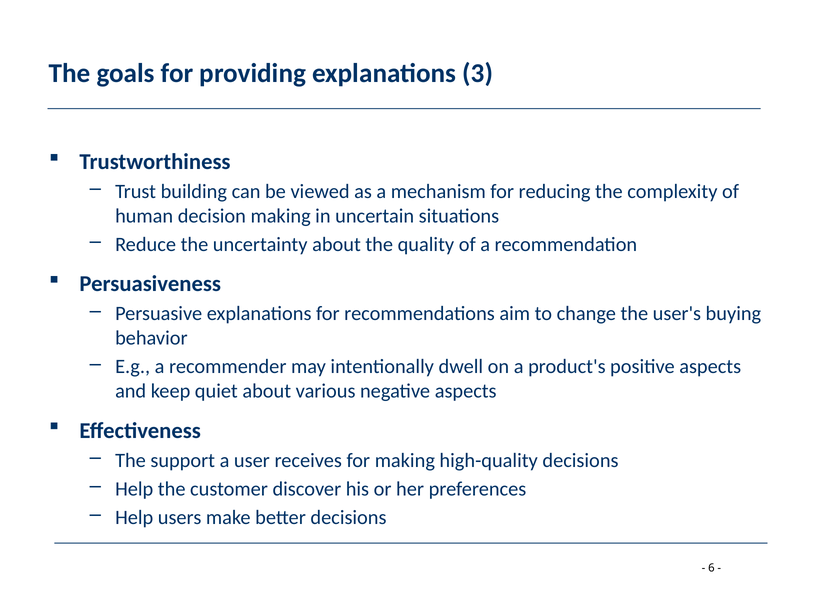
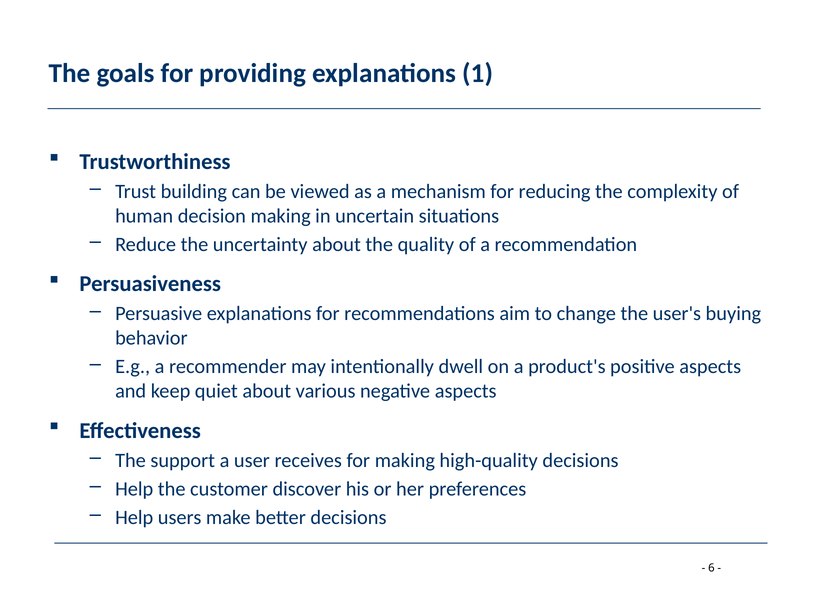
3: 3 -> 1 (478, 73)
